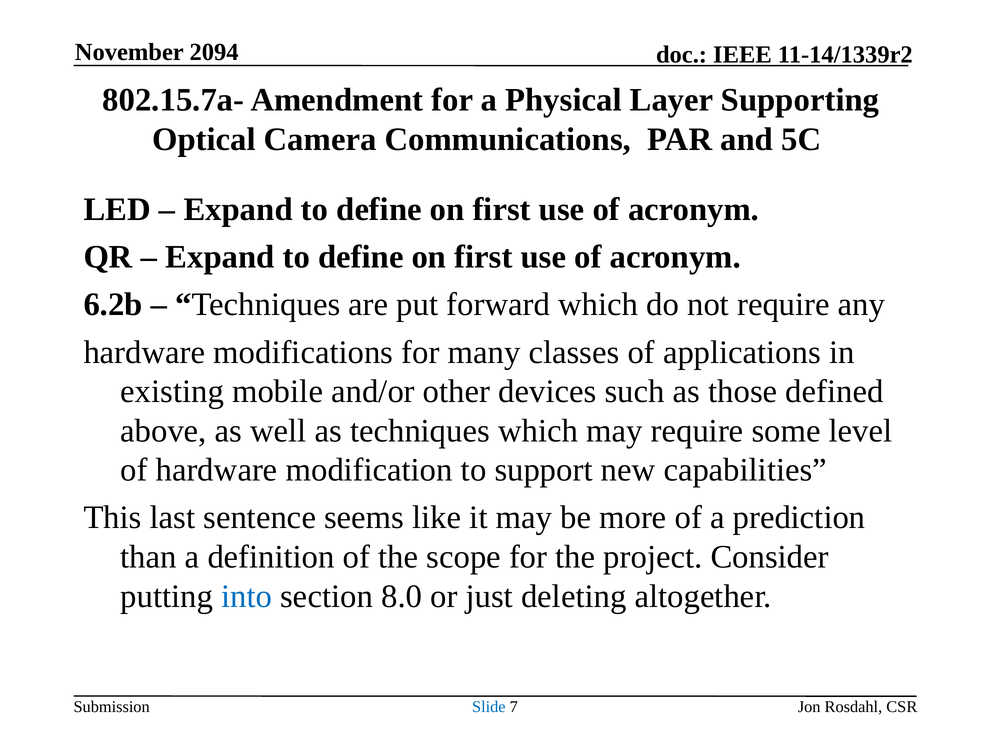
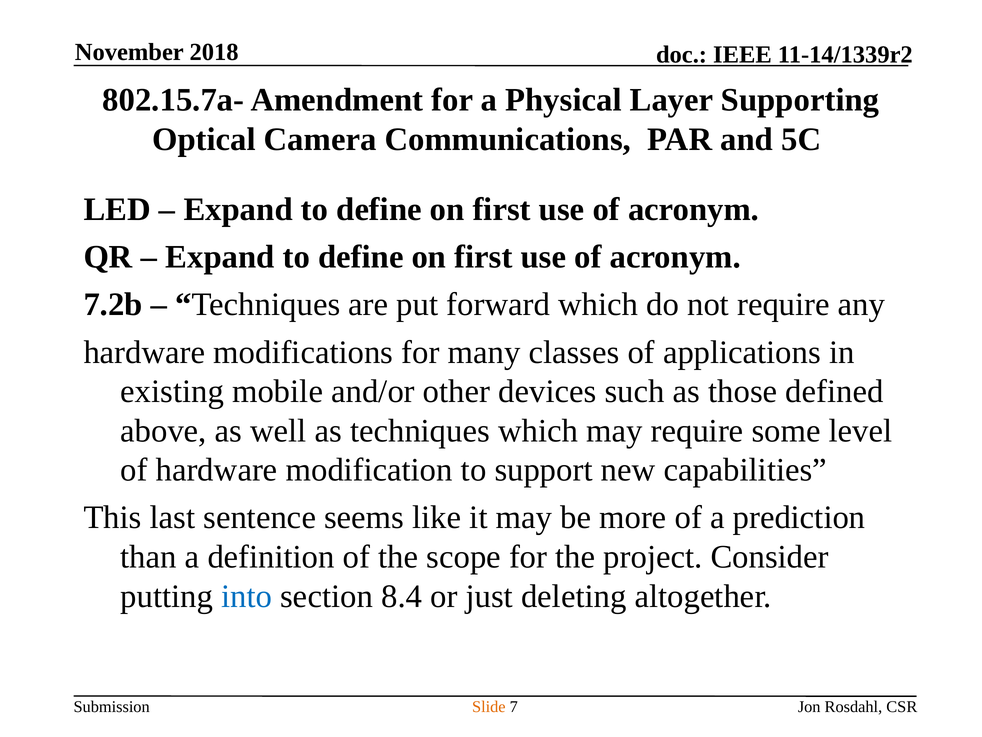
2094: 2094 -> 2018 (214, 52)
6.2b: 6.2b -> 7.2b (113, 304)
8.0: 8.0 -> 8.4 (402, 596)
Slide colour: blue -> orange (489, 706)
